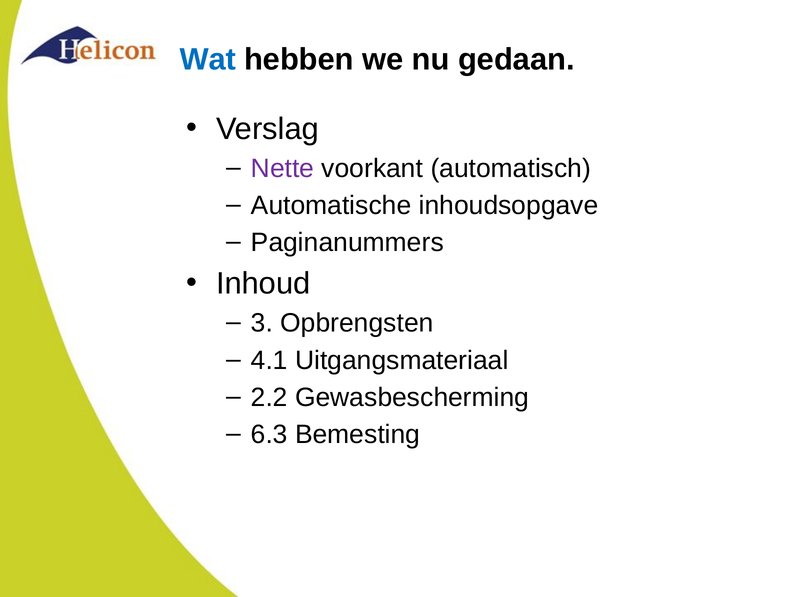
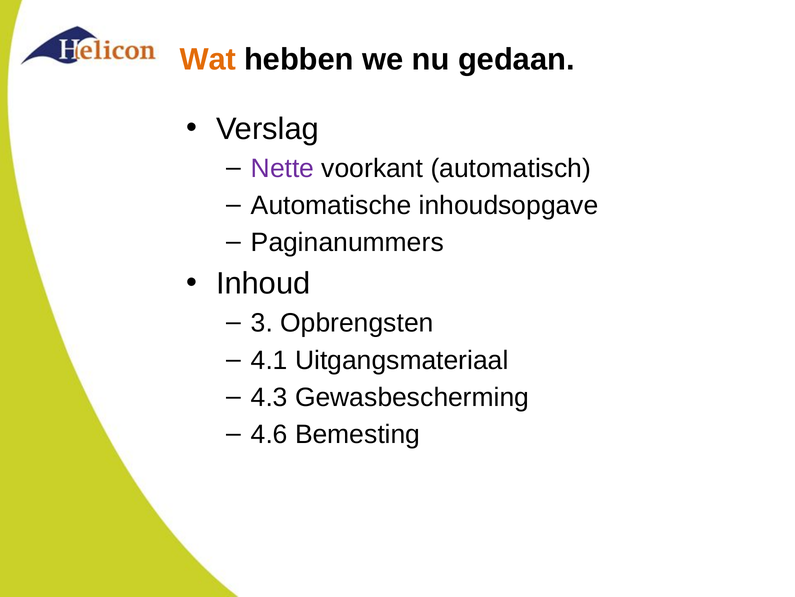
Wat colour: blue -> orange (208, 59)
2.2: 2.2 -> 4.3 (269, 397)
6.3: 6.3 -> 4.6 (269, 434)
